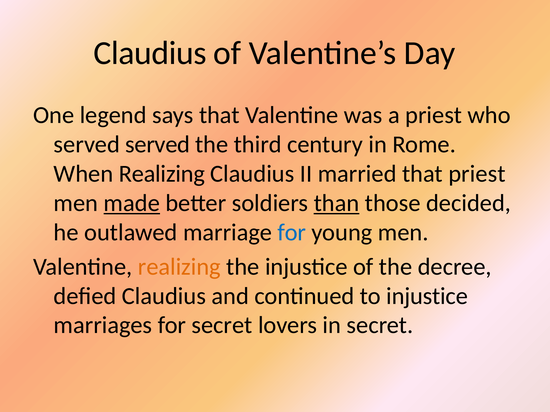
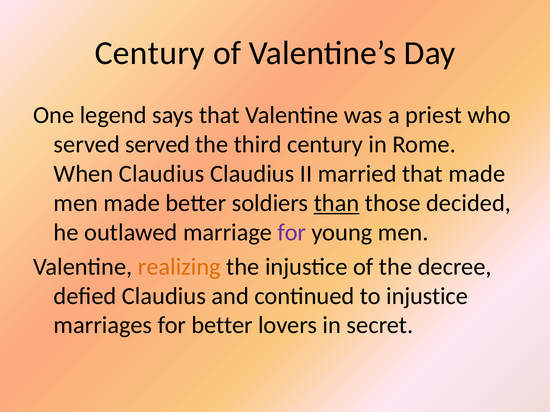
Claudius: Claudius -> Century (150, 53)
When Realizing: Realizing -> Claudius (162, 174)
that priest: priest -> made (477, 174)
made underline: present -> none (132, 203)
for colour: blue -> purple (292, 233)
for secret: secret -> better (222, 326)
